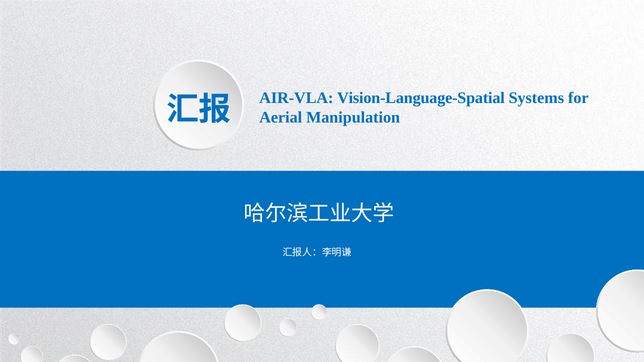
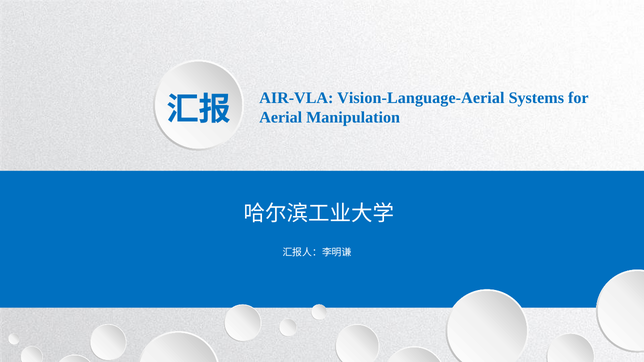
Vision-Language-Spatial: Vision-Language-Spatial -> Vision-Language-Aerial (421, 98)
